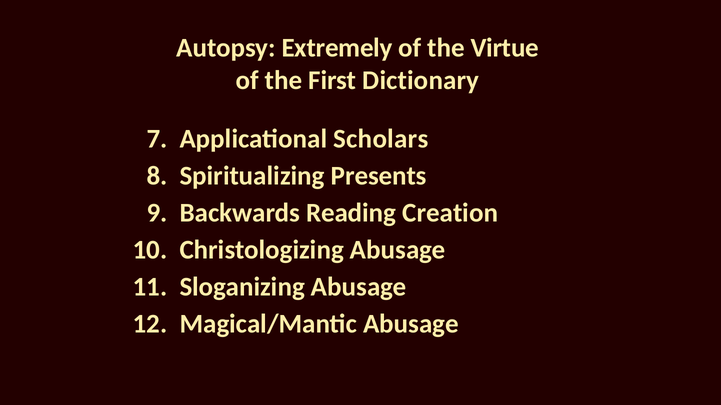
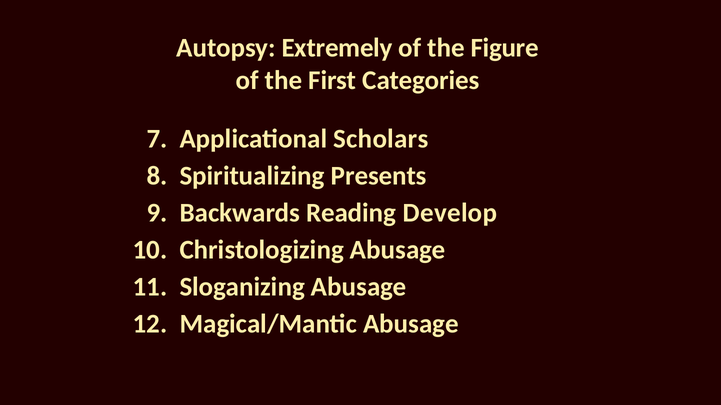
Virtue: Virtue -> Figure (505, 48)
Dictionary: Dictionary -> Categories (421, 80)
Creation: Creation -> Develop (450, 213)
